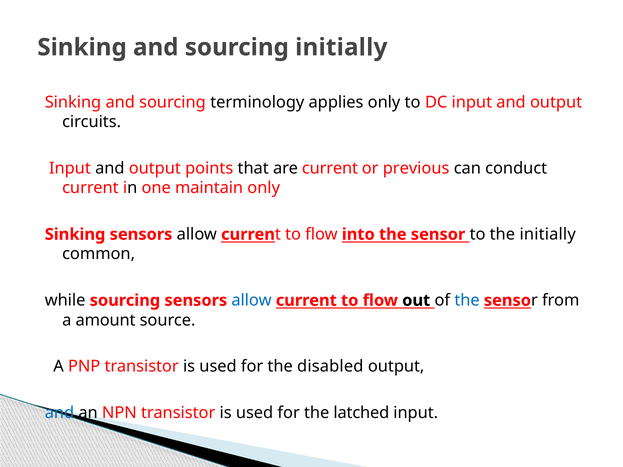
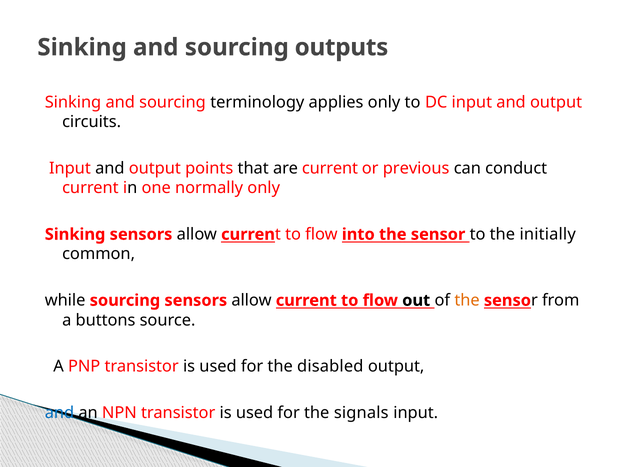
sourcing initially: initially -> outputs (341, 47)
maintain: maintain -> normally (209, 188)
allow colour: blue -> black (252, 301)
the colour: blue -> orange (467, 301)
amount: amount -> buttons (105, 320)
latched: latched -> signals (361, 413)
